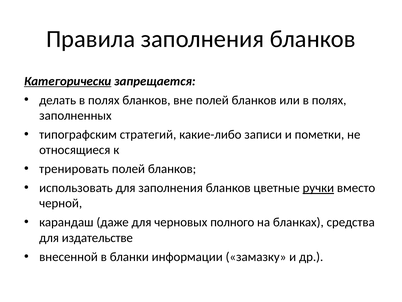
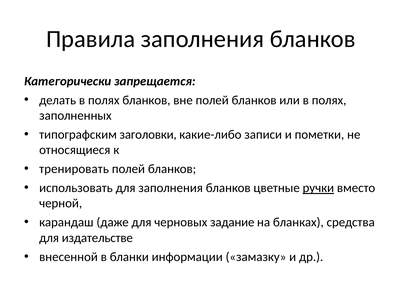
Категорически underline: present -> none (68, 81)
стратегий: стратегий -> заголовки (148, 134)
полного: полного -> задание (232, 222)
